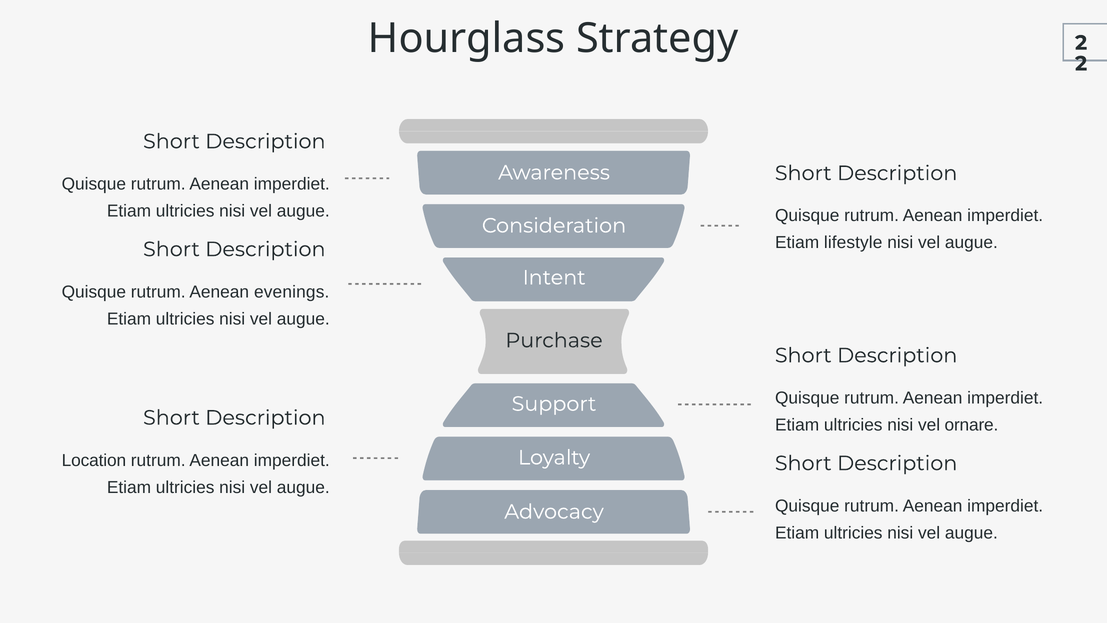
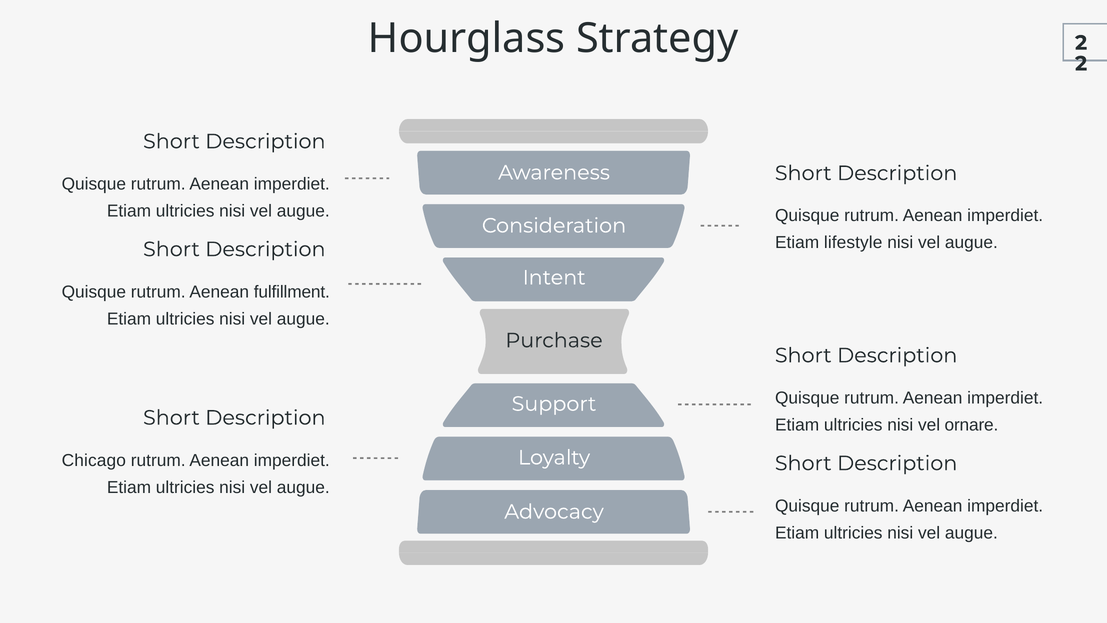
evenings: evenings -> fulfillment (292, 292)
Location: Location -> Chicago (94, 460)
